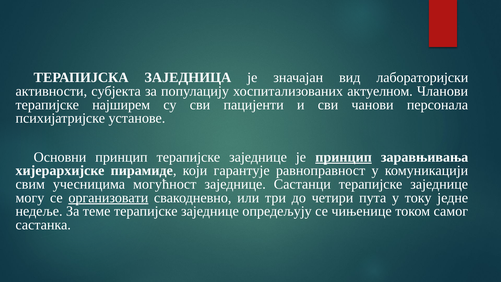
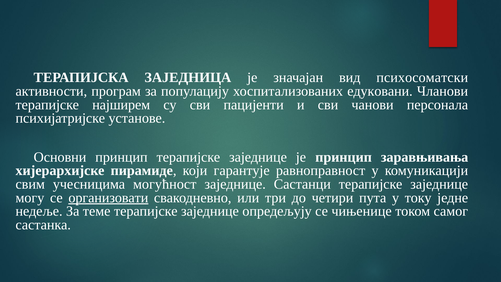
лабораторијски: лабораторијски -> психосоматски (422, 78)
субјекта: субјекта -> програм (116, 91)
актуелном: актуелном -> едуковани (380, 91)
принцип underline: present -> none (344, 157)
